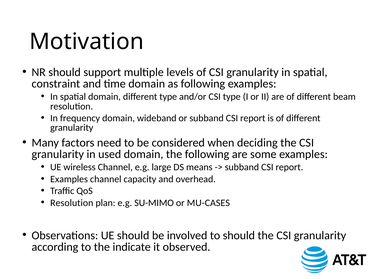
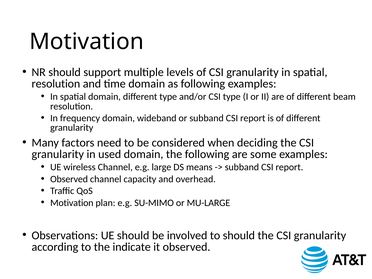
constraint: constraint -> resolution (56, 84)
Examples: Examples -> Observed (69, 179)
Resolution: Resolution -> Motivation (72, 203)
MU-CASES: MU-CASES -> MU-LARGE (208, 203)
